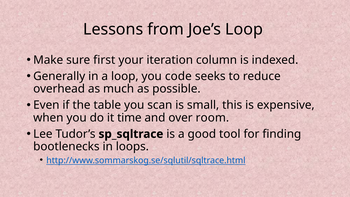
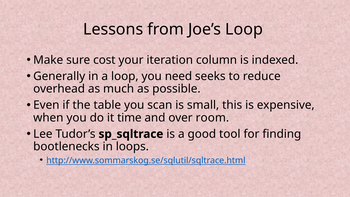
first: first -> cost (104, 60)
code: code -> need (178, 76)
